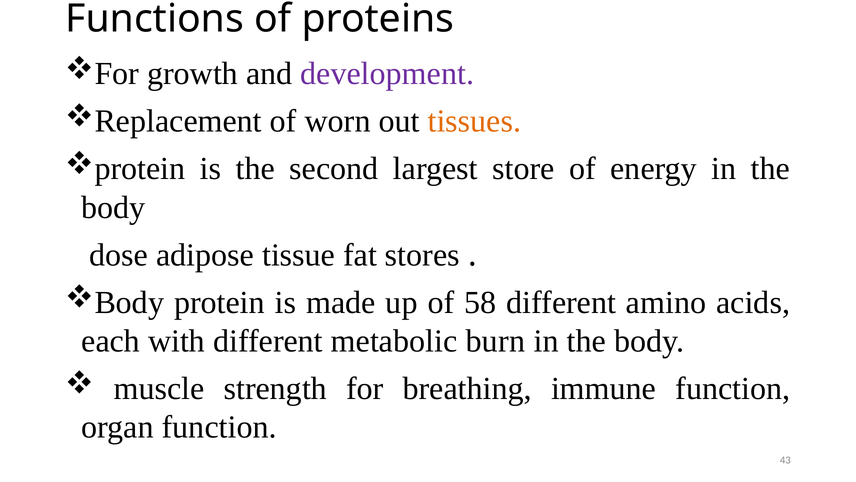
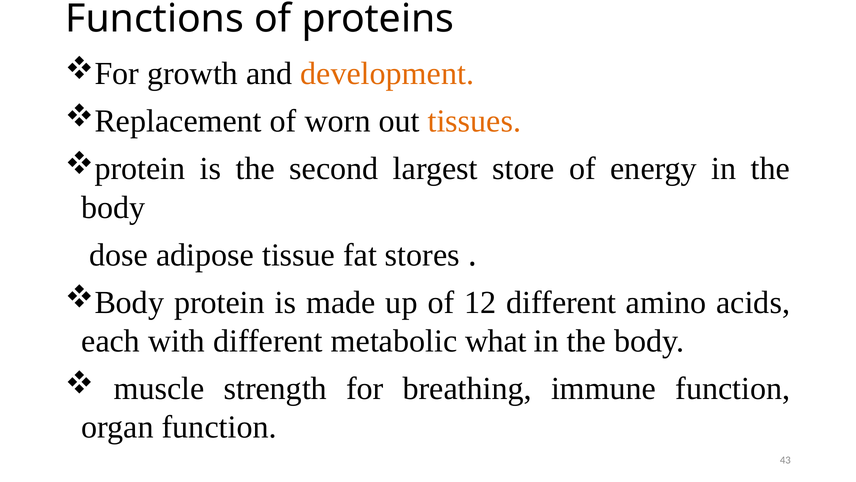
development colour: purple -> orange (387, 74)
58: 58 -> 12 (480, 302)
burn: burn -> what (496, 341)
